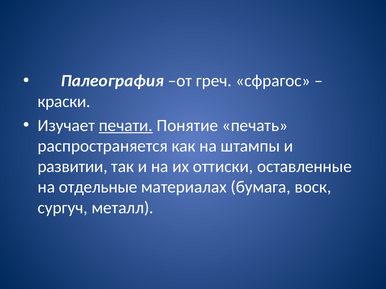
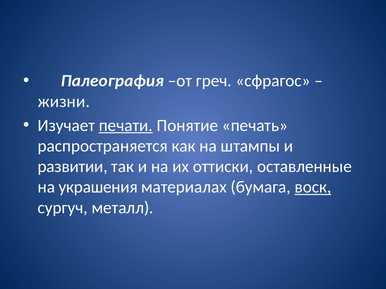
краски: краски -> жизни (64, 102)
отдельные: отдельные -> украшения (98, 187)
воск underline: none -> present (313, 187)
